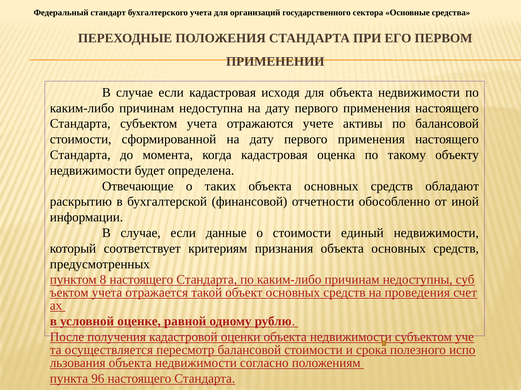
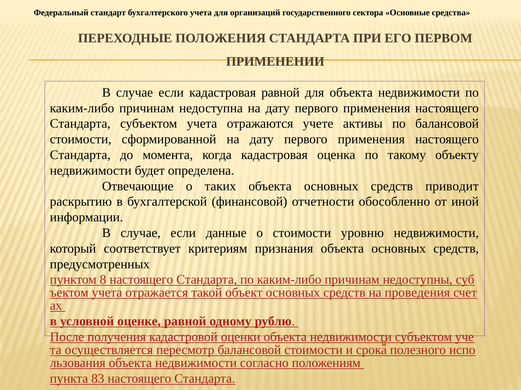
кадастровая исходя: исходя -> равной (281, 93)
обладают: обладают -> приводит (452, 186)
единый: единый -> уровню (362, 233)
96: 96 -> 83 (98, 379)
